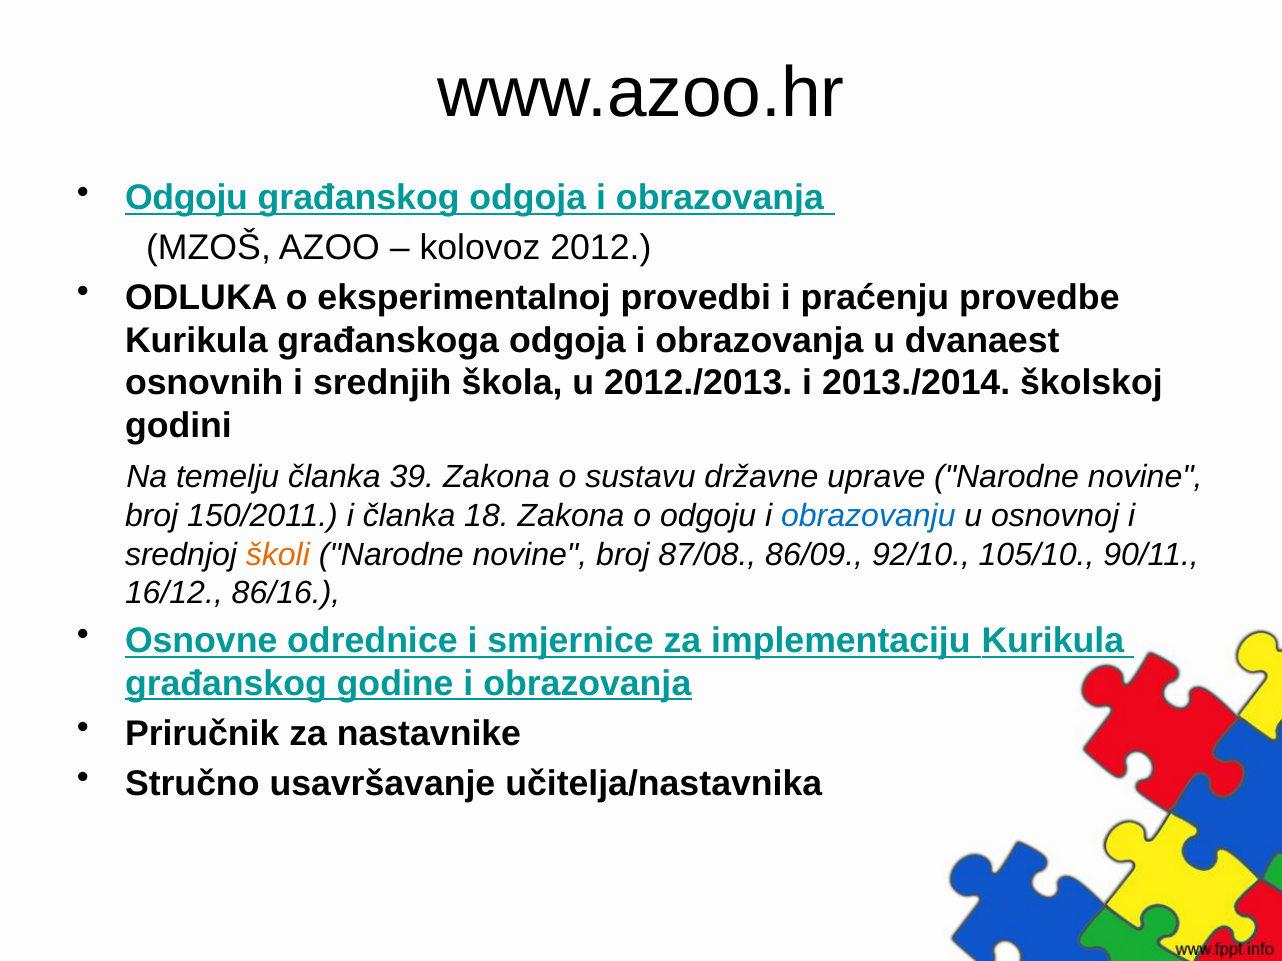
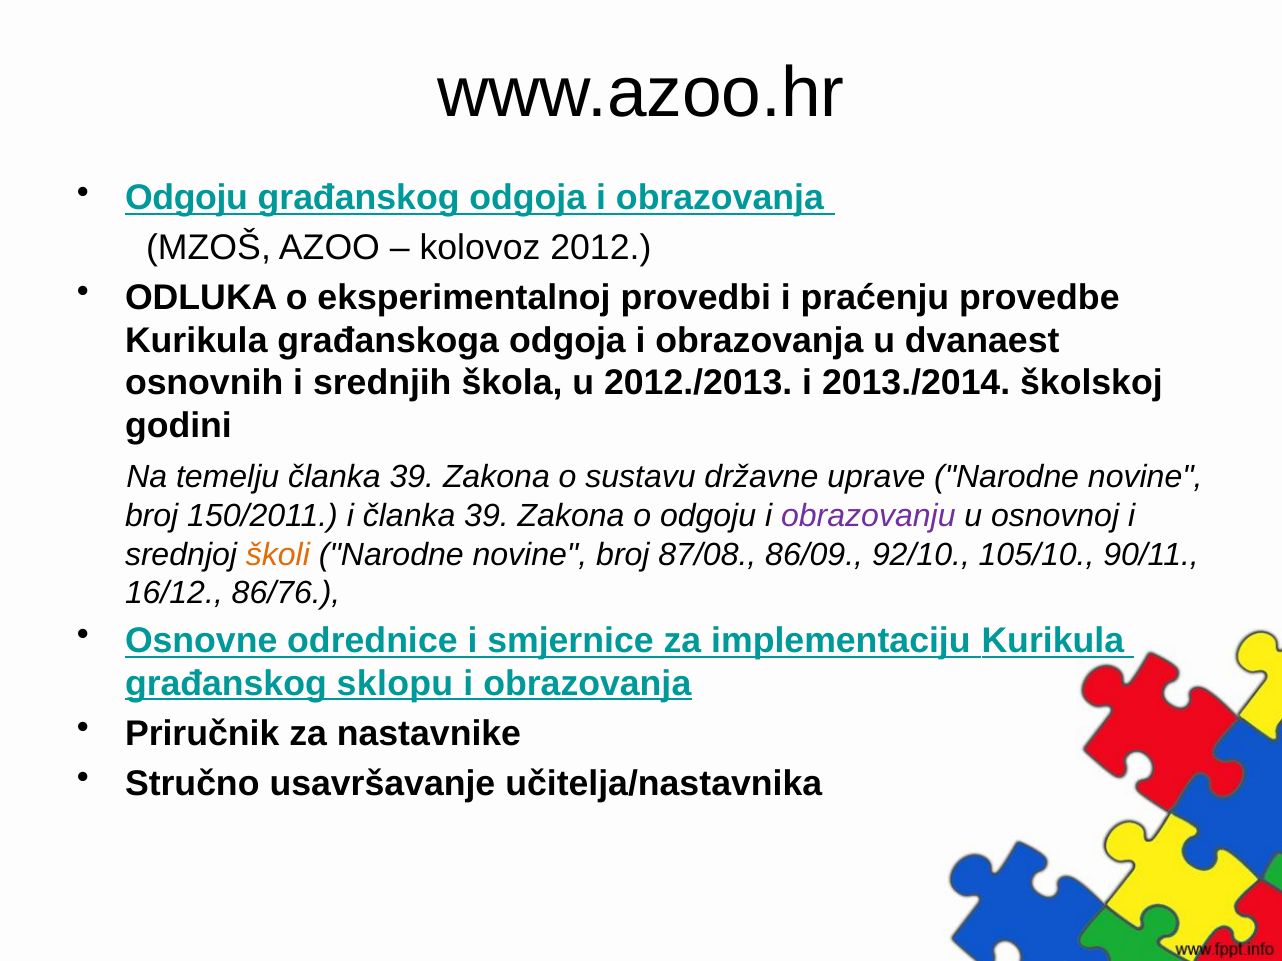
i članka 18: 18 -> 39 (486, 516)
obrazovanju colour: blue -> purple (868, 516)
86/16: 86/16 -> 86/76 (286, 593)
godine: godine -> sklopu (395, 684)
